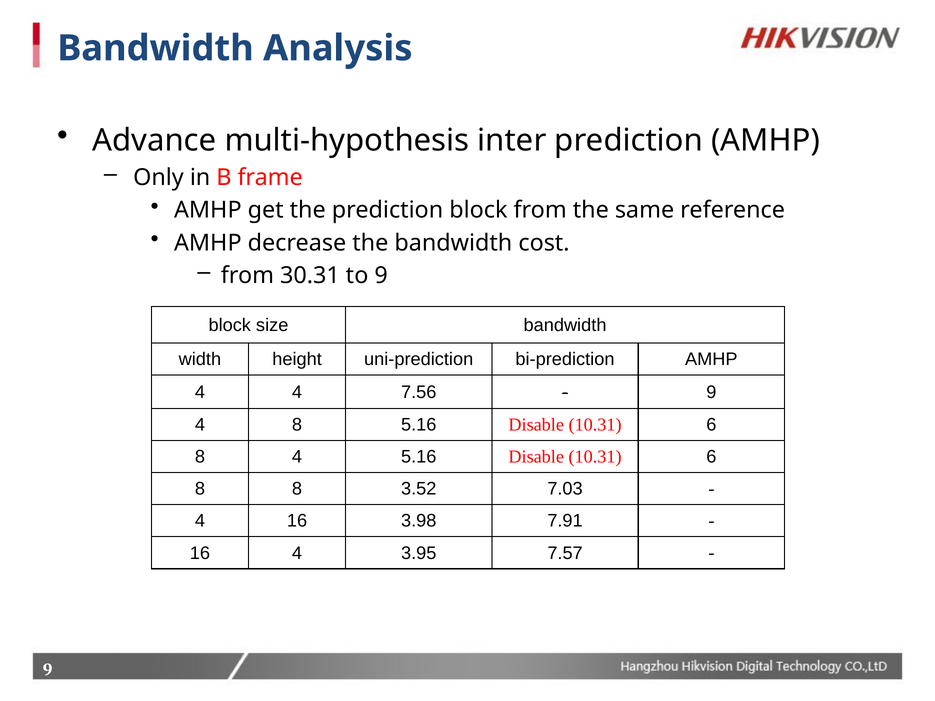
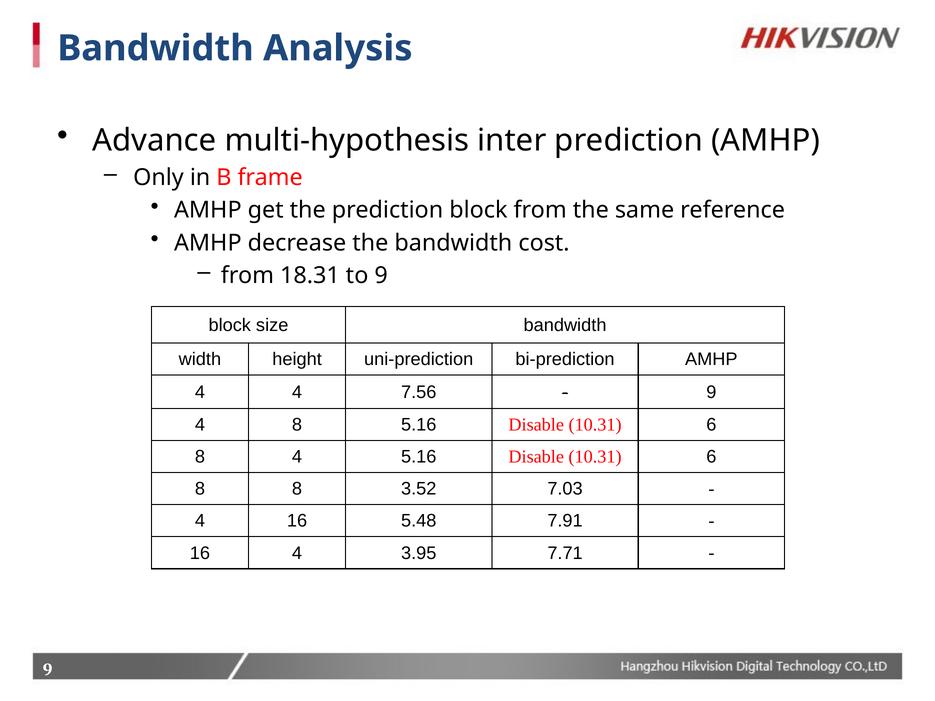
30.31: 30.31 -> 18.31 (310, 276)
3.98: 3.98 -> 5.48 (419, 521)
7.57: 7.57 -> 7.71 (565, 553)
